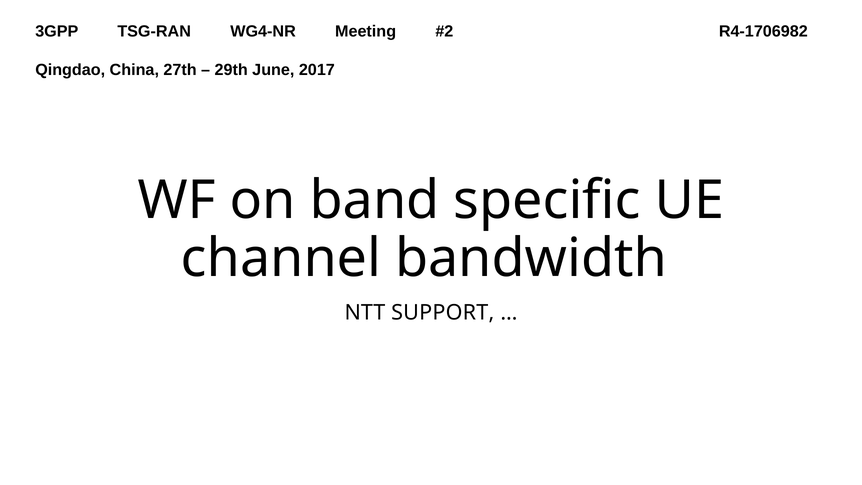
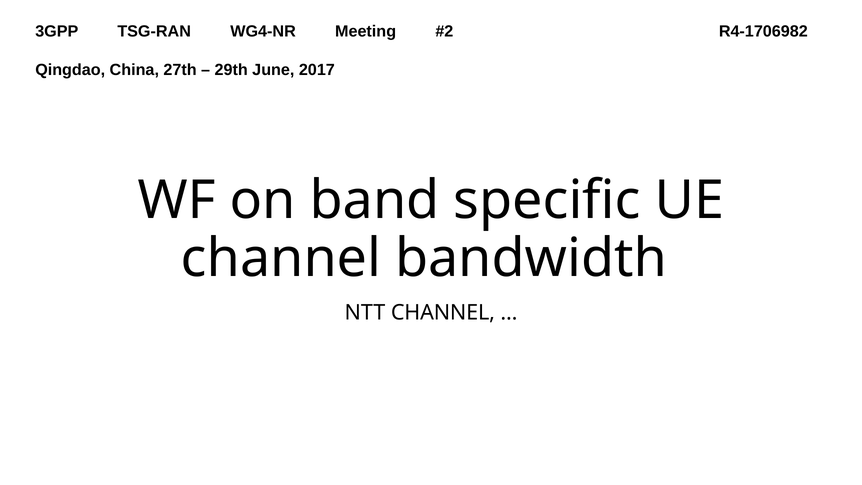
NTT SUPPORT: SUPPORT -> CHANNEL (443, 313)
